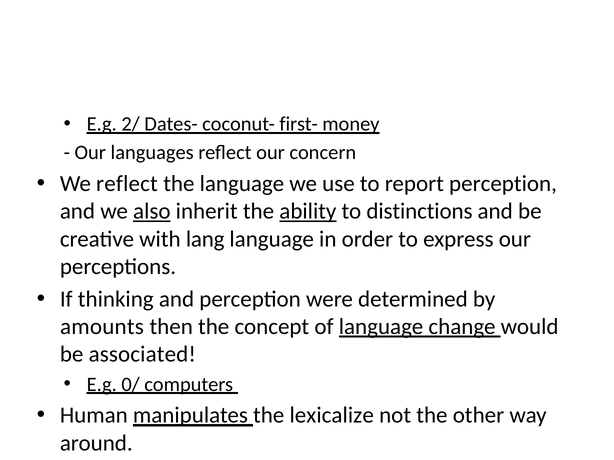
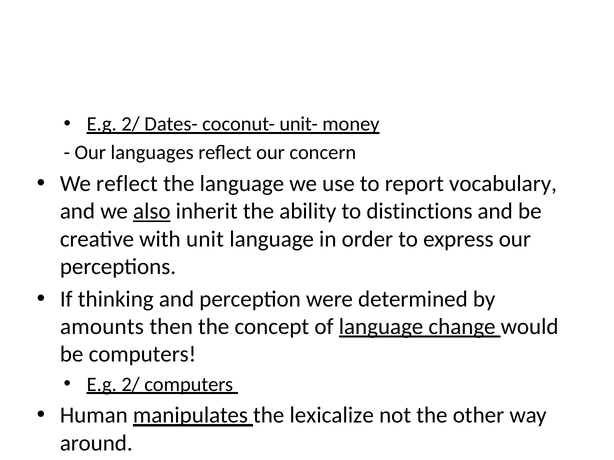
first-: first- -> unit- (299, 124)
report perception: perception -> vocabulary (503, 184)
ability underline: present -> none (308, 212)
lang: lang -> unit (205, 239)
be associated: associated -> computers (142, 355)
0/: 0/ -> 2/ (131, 385)
